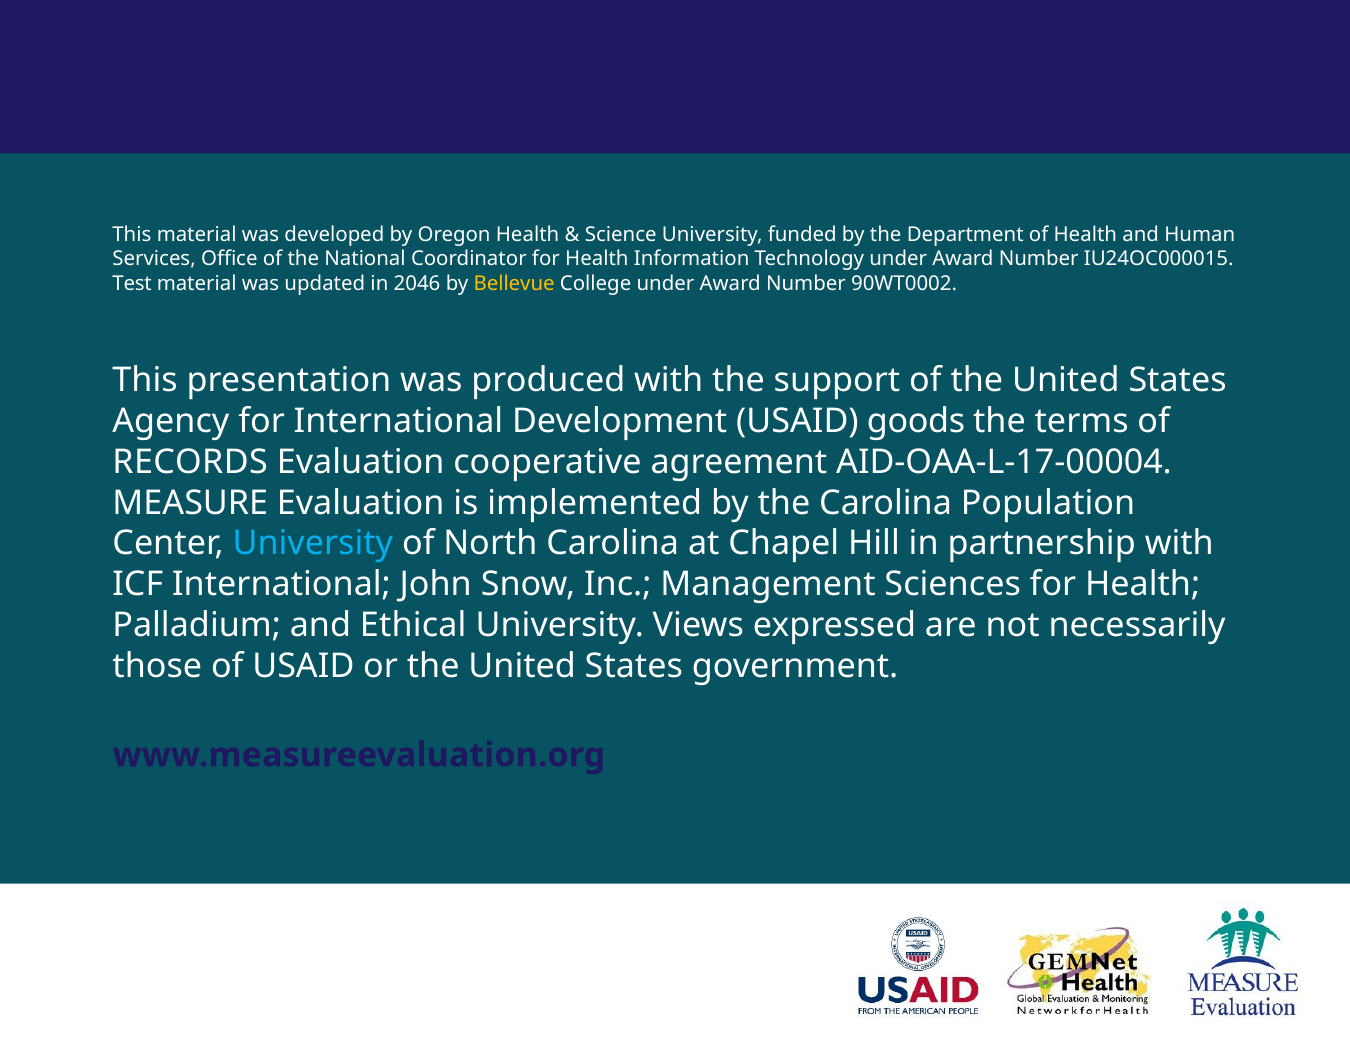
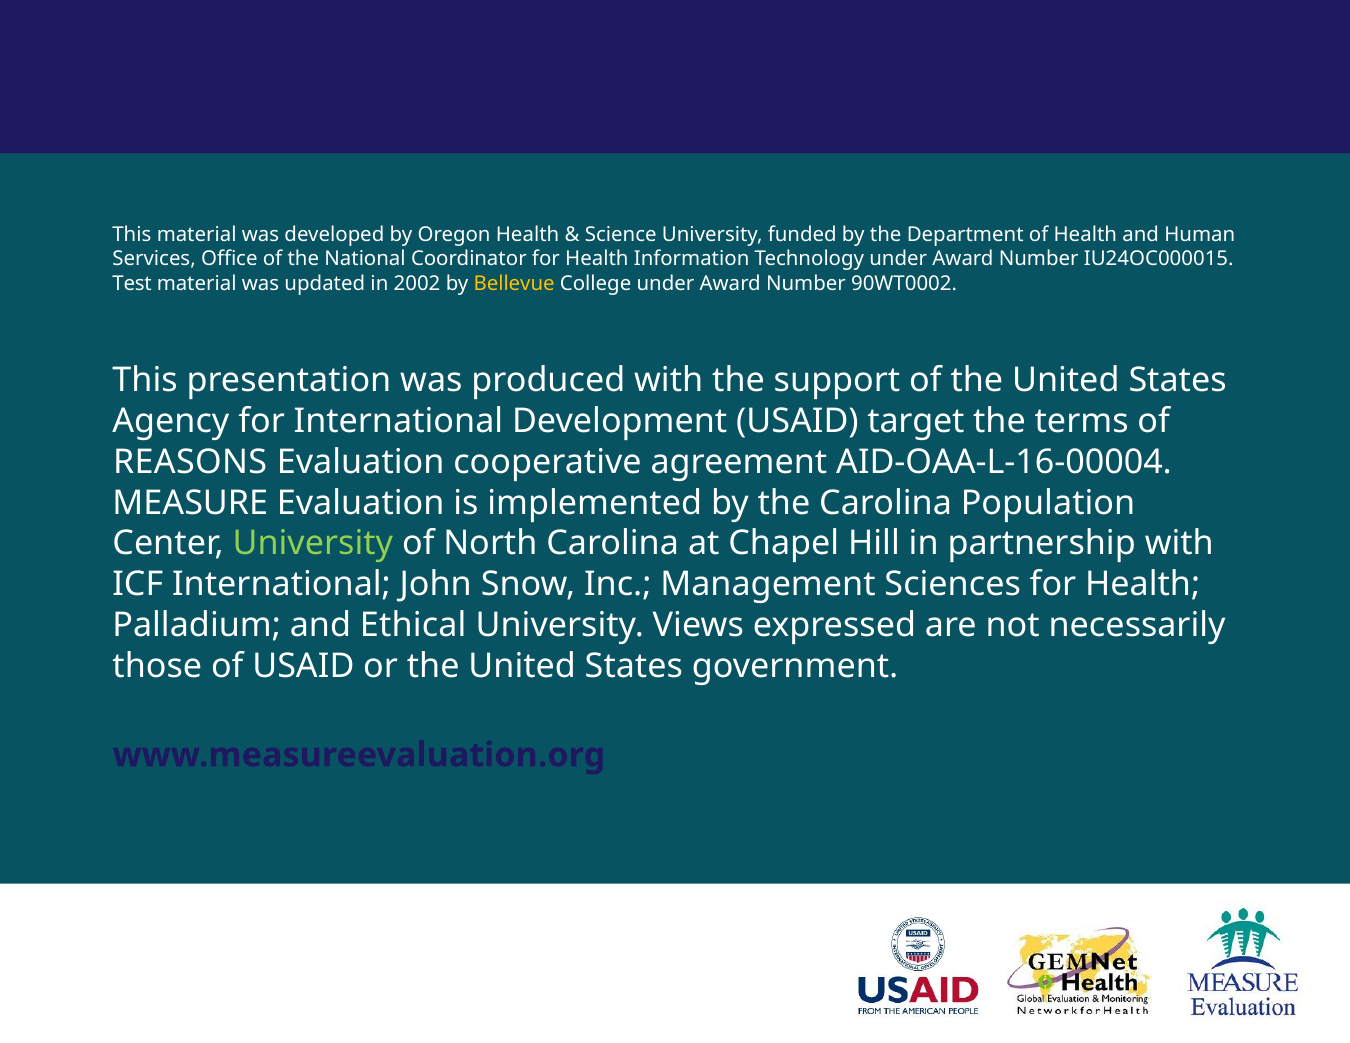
2046: 2046 -> 2002 (417, 284)
goods: goods -> target (916, 421)
RECORDS: RECORDS -> REASONS (190, 462)
AID-OAA-L-17-00004: AID-OAA-L-17-00004 -> AID-OAA-L-16-00004 (1004, 462)
University colour: light blue -> light green (313, 544)
